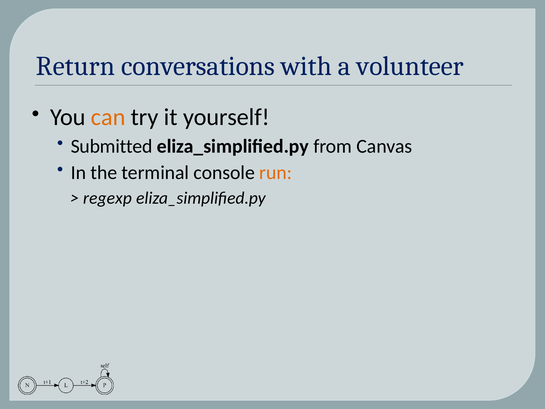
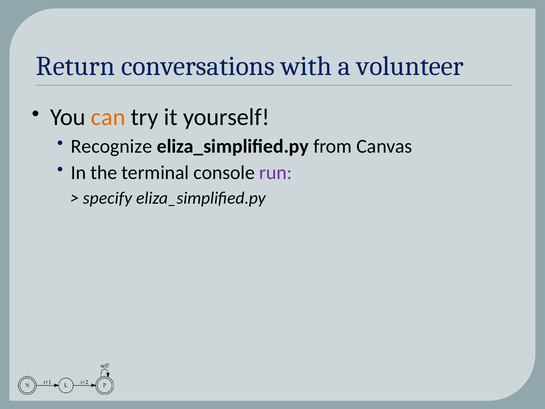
Submitted: Submitted -> Recognize (111, 146)
run colour: orange -> purple (276, 173)
regexp: regexp -> specify (107, 198)
